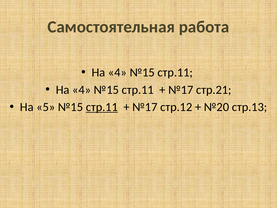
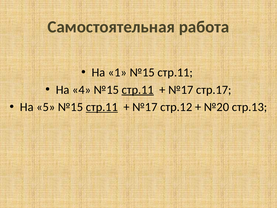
4: 4 -> 1 (117, 72)
стр.11 underline: none -> present (138, 90)
стр.21: стр.21 -> стр.17 (214, 90)
